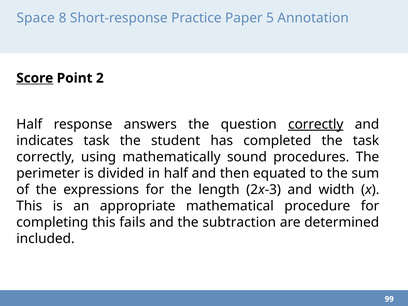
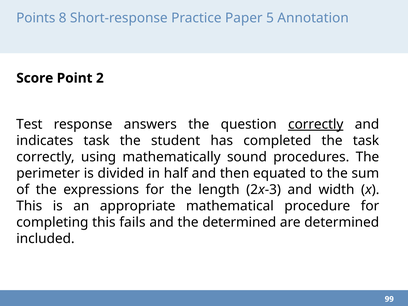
Space: Space -> Points (36, 18)
Score underline: present -> none (35, 78)
Half: Half -> Test (29, 124)
the subtraction: subtraction -> determined (239, 222)
